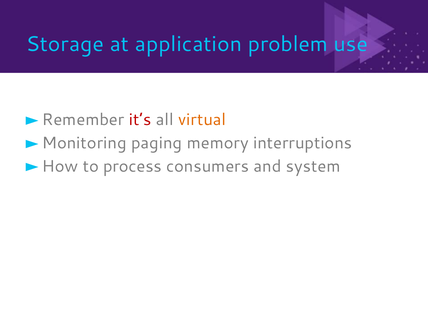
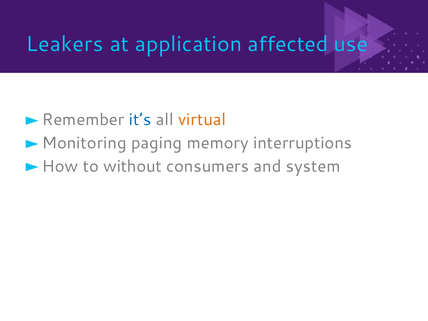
Storage: Storage -> Leakers (65, 44)
problem: problem -> affected (288, 44)
it’s colour: red -> blue (140, 120)
process: process -> without (133, 166)
